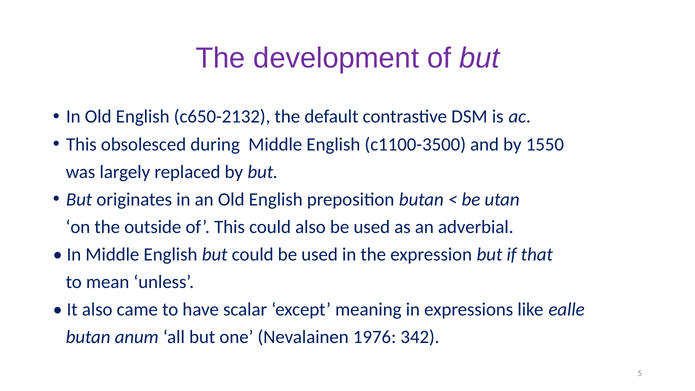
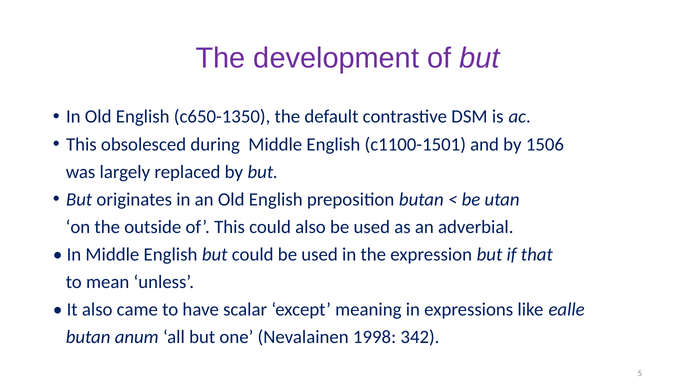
c650-2132: c650-2132 -> c650-1350 (222, 117)
c1100-3500: c1100-3500 -> c1100-1501 (415, 144)
1550: 1550 -> 1506 (545, 144)
1976: 1976 -> 1998 (375, 337)
